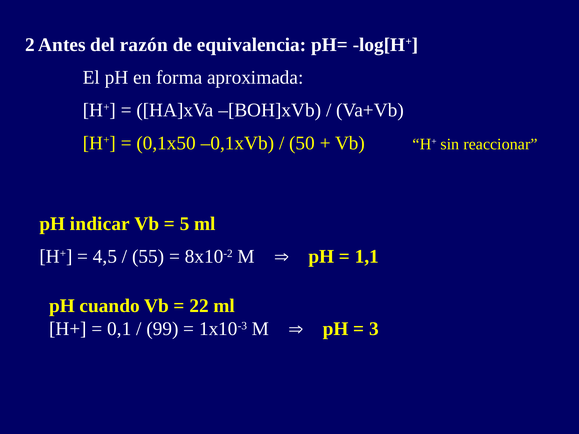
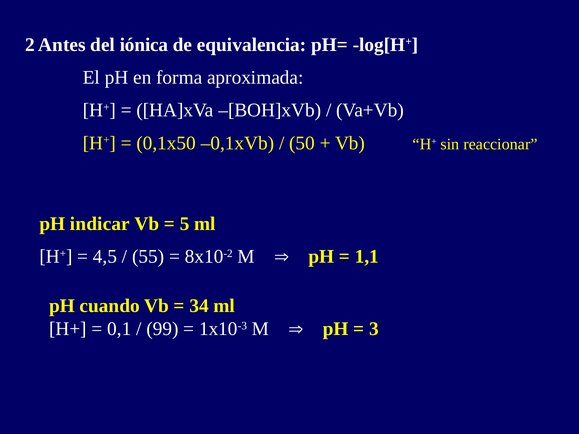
razón: razón -> iónica (144, 45)
22: 22 -> 34 (199, 306)
